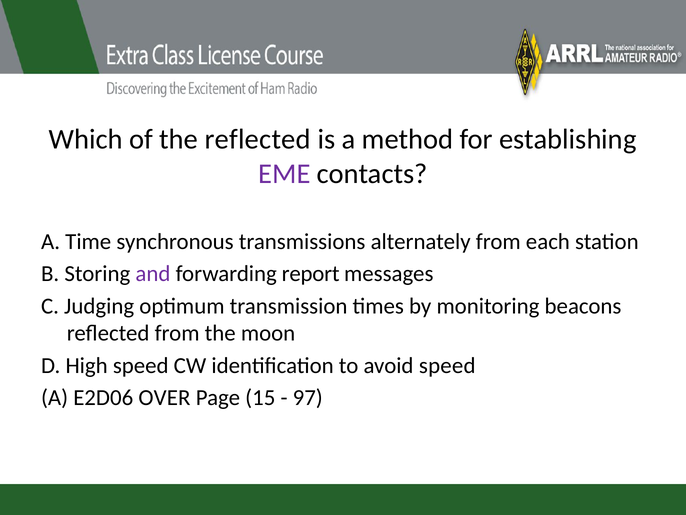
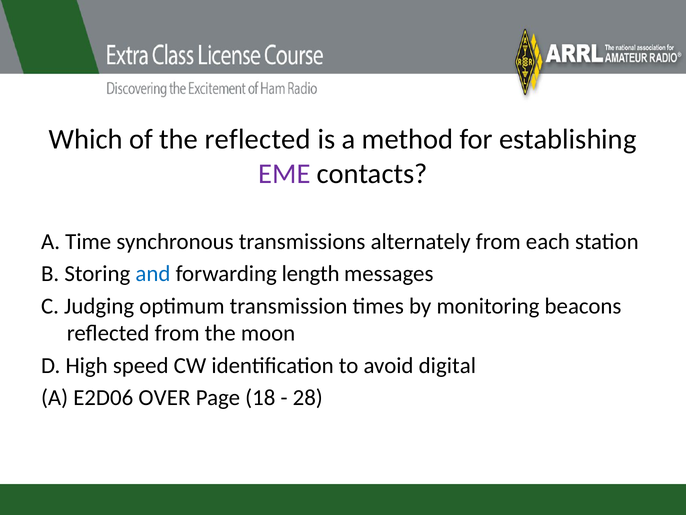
and colour: purple -> blue (153, 274)
report: report -> length (311, 274)
avoid speed: speed -> digital (447, 365)
15: 15 -> 18 (260, 397)
97: 97 -> 28 (308, 397)
